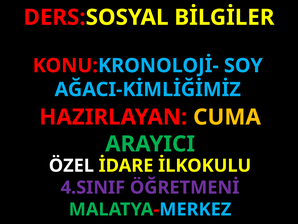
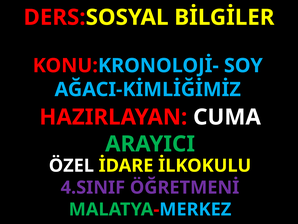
CUMA colour: yellow -> white (227, 117)
